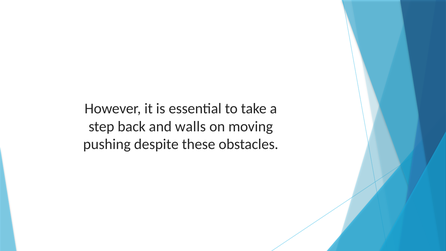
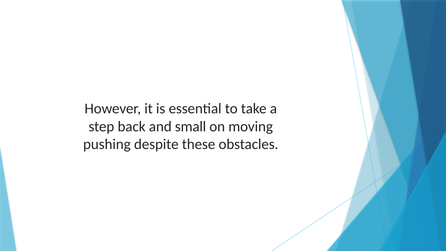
walls: walls -> small (191, 126)
